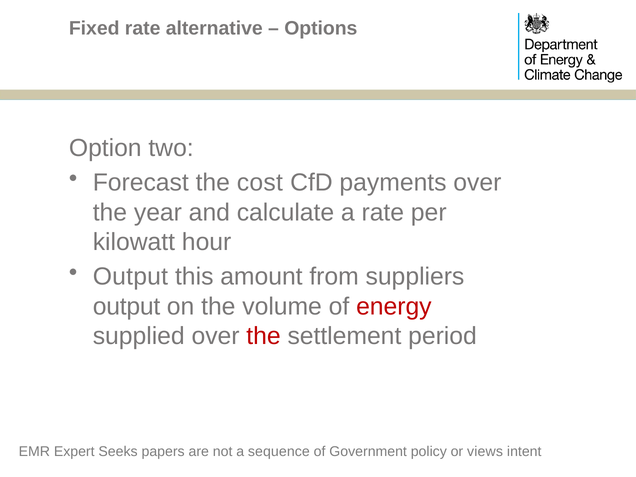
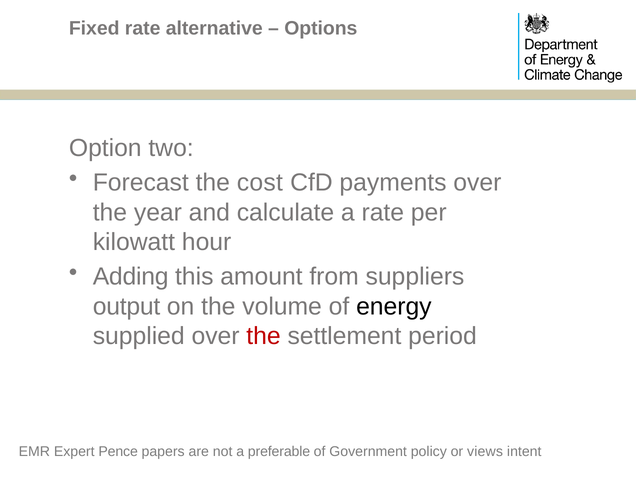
Output: Output -> Adding (131, 277)
energy colour: red -> black (394, 306)
Seeks: Seeks -> Pence (118, 451)
sequence: sequence -> preferable (279, 451)
